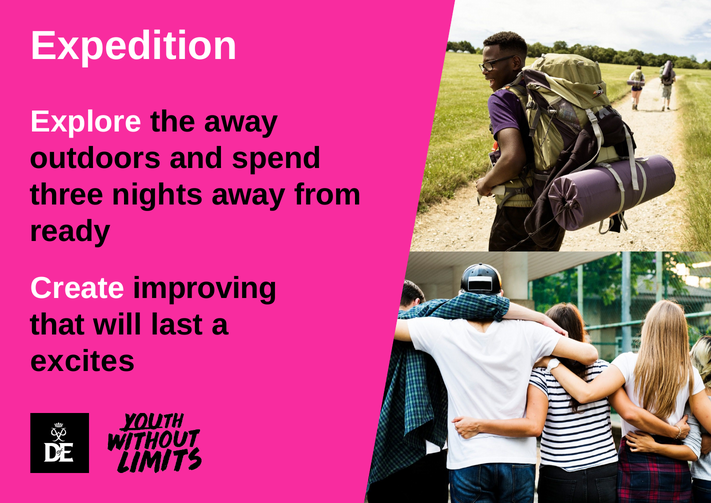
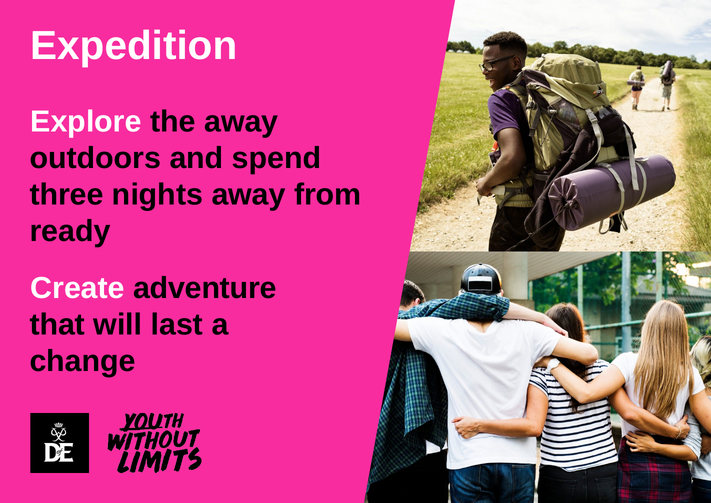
improving: improving -> adventure (205, 288)
excites: excites -> change (83, 361)
